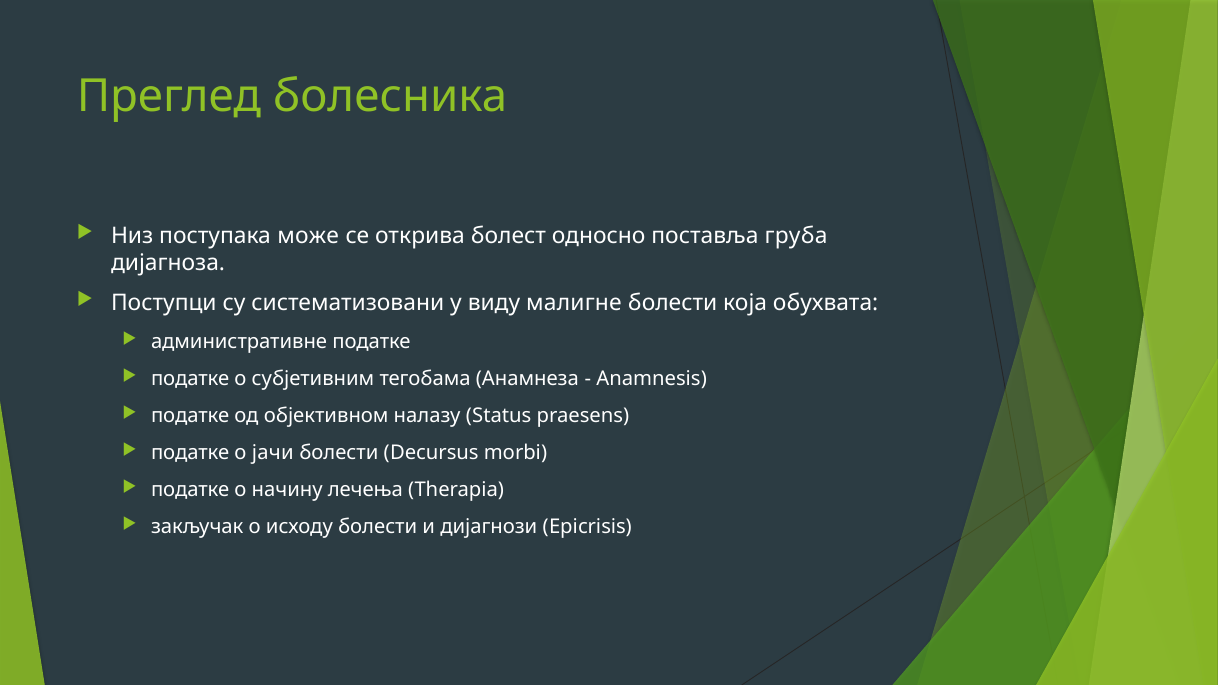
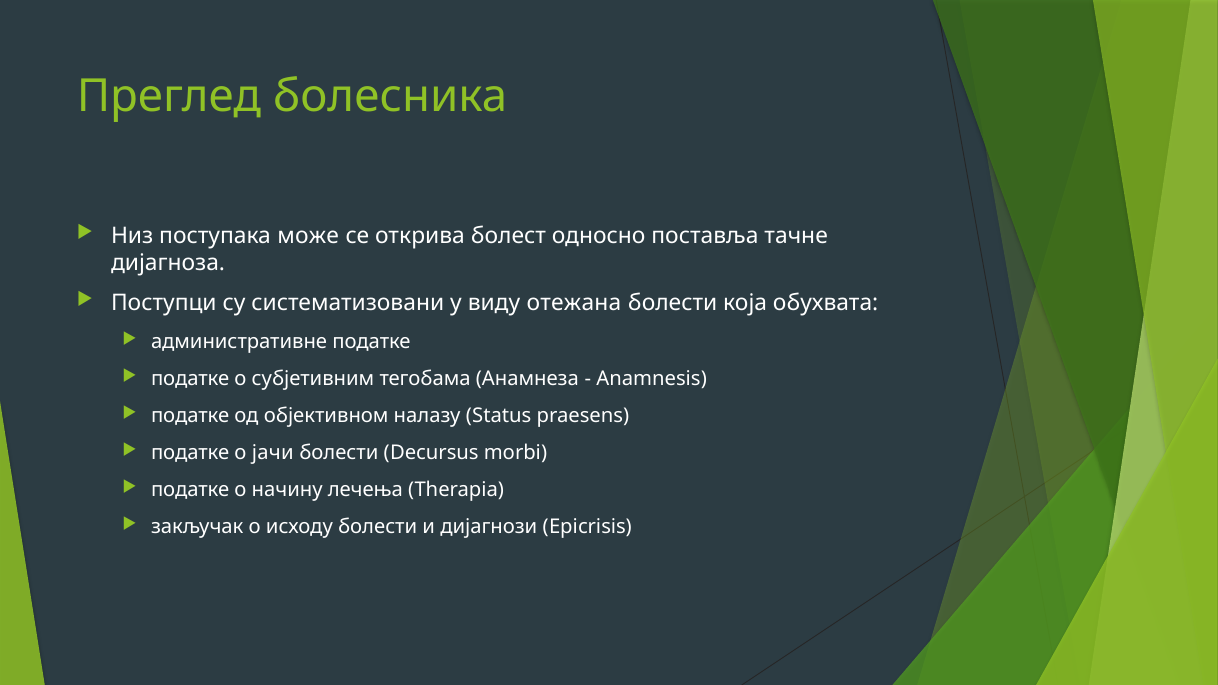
груба: груба -> тачне (796, 236)
малигне: малигне -> отежана (574, 303)
